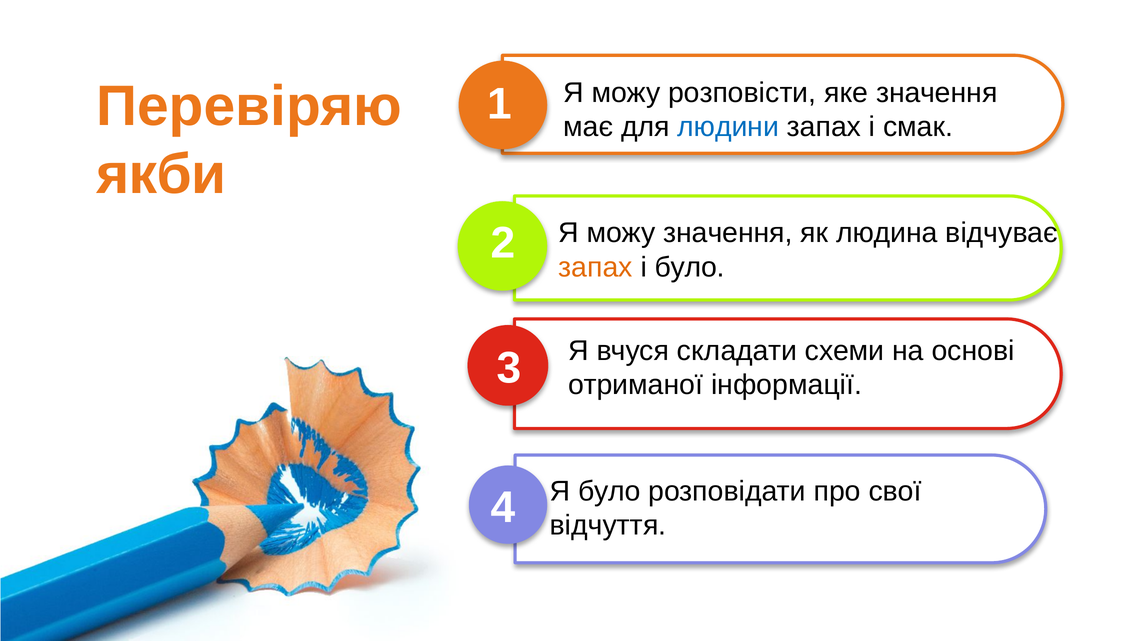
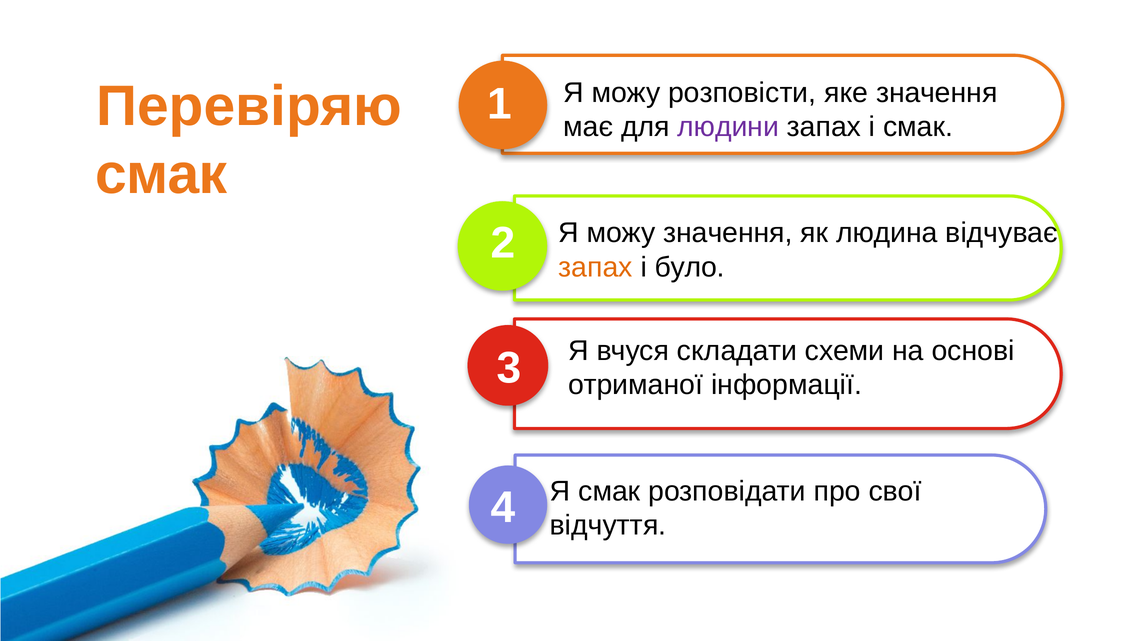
людини colour: blue -> purple (728, 127)
якби: якби -> смак (161, 175)
Я було: було -> смак (609, 491)
